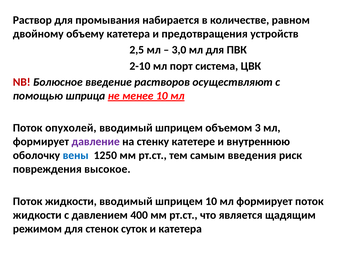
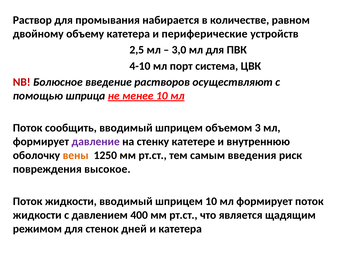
предотвращения: предотвращения -> периферические (205, 34)
2-10: 2-10 -> 4-10 (140, 66)
опухолей: опухолей -> сообщить (71, 128)
вены colour: blue -> orange (76, 155)
суток: суток -> дней (134, 229)
